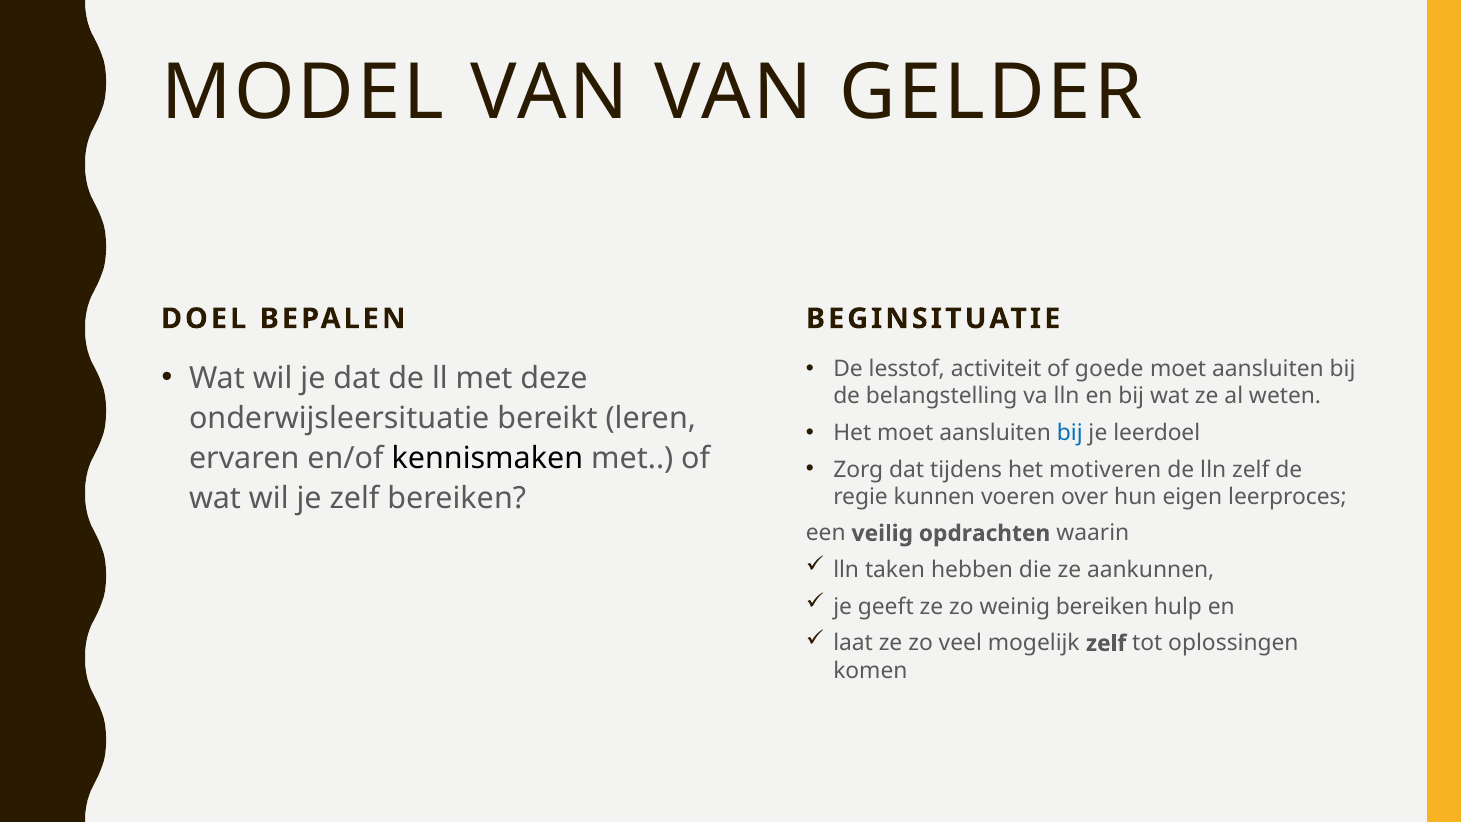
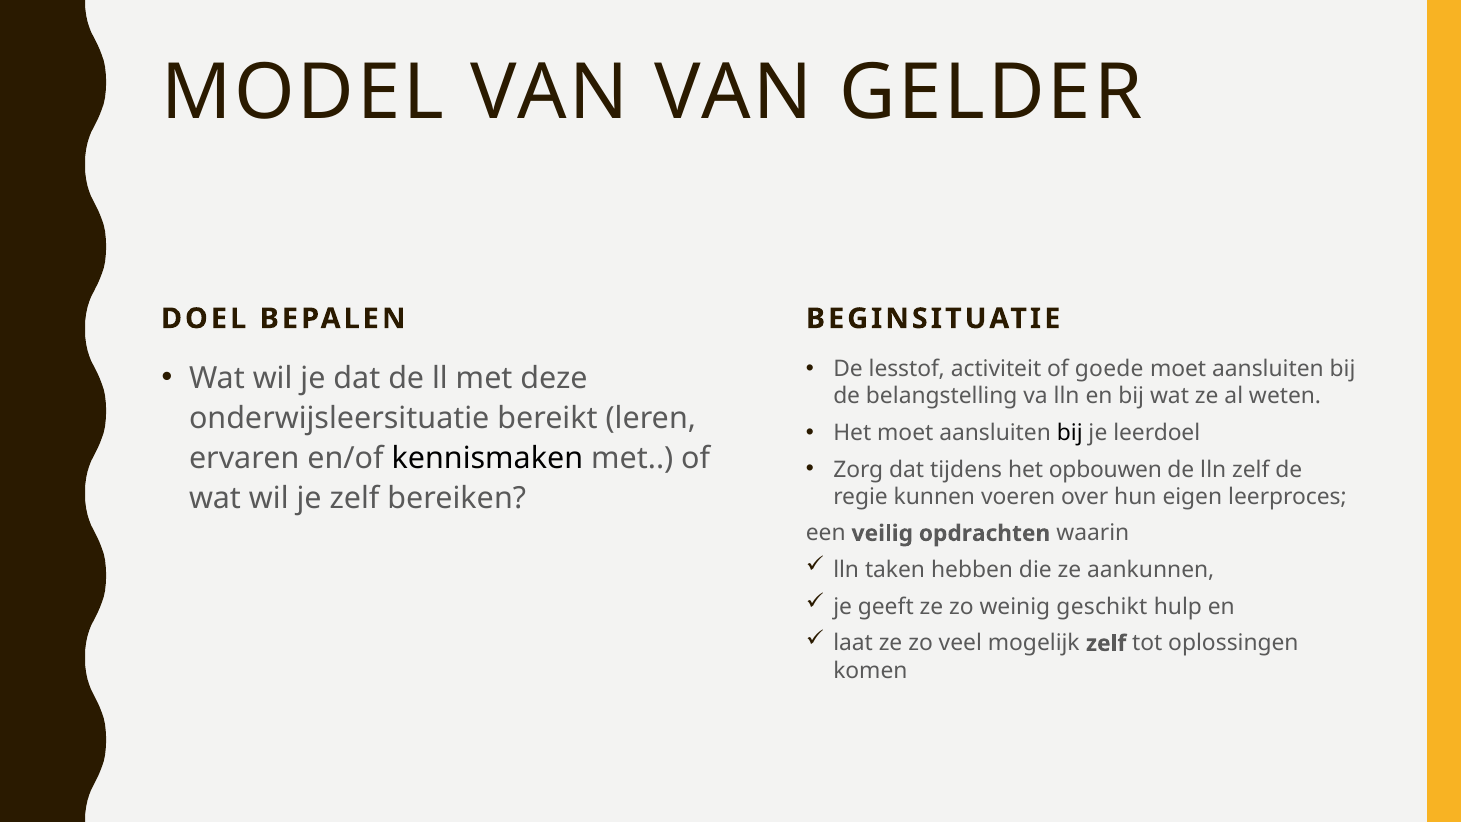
bij colour: blue -> black (1070, 433)
motiveren: motiveren -> opbouwen (1105, 470)
weinig bereiken: bereiken -> geschikt (1102, 607)
